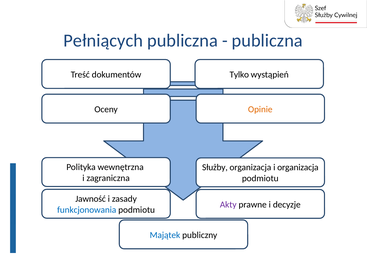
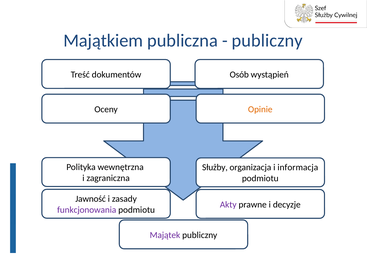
Pełniących: Pełniących -> Majątkiem (103, 41)
publiczna: publiczna -> publiczny (267, 41)
Tylko: Tylko -> Osób (239, 75)
i organizacja: organizacja -> informacja (298, 168)
funkcjonowania colour: blue -> purple (87, 210)
Majątek colour: blue -> purple (165, 235)
